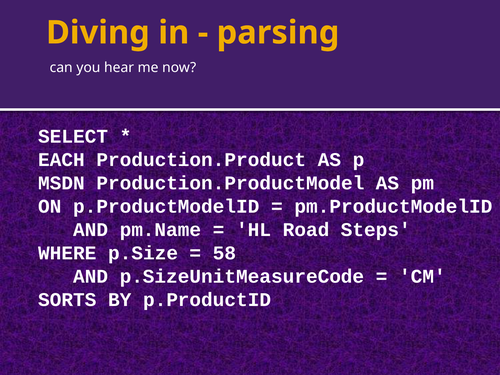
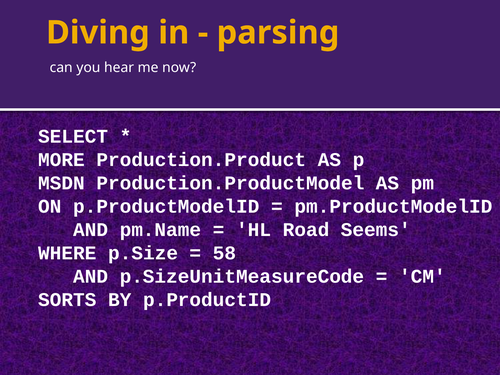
EACH: EACH -> MORE (62, 160)
Steps: Steps -> Seems (376, 230)
